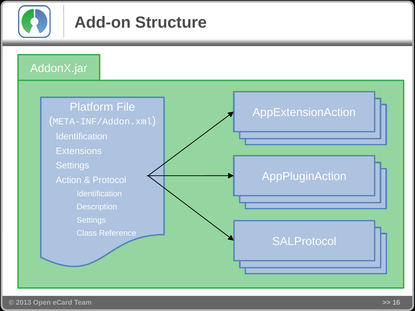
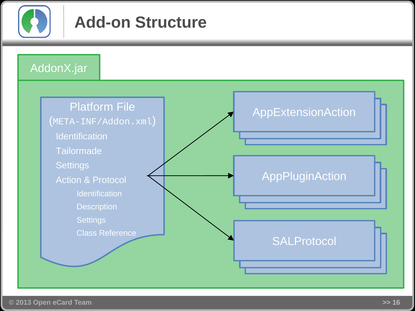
Extensions: Extensions -> Tailormade (79, 151)
